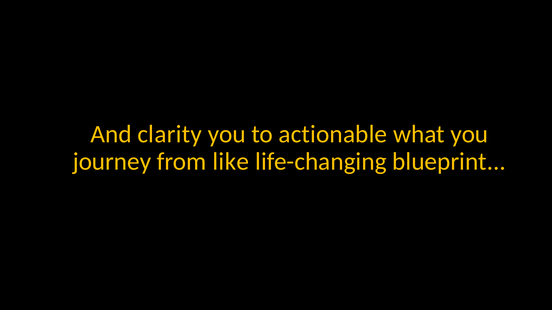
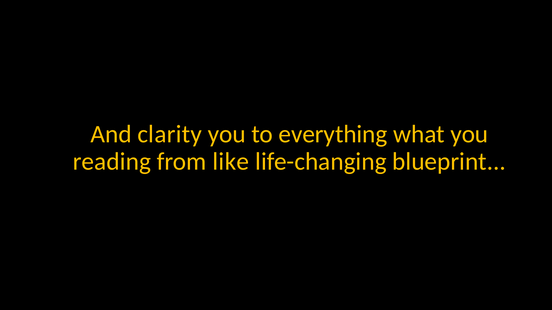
actionable: actionable -> everything (333, 134)
journey: journey -> reading (112, 162)
